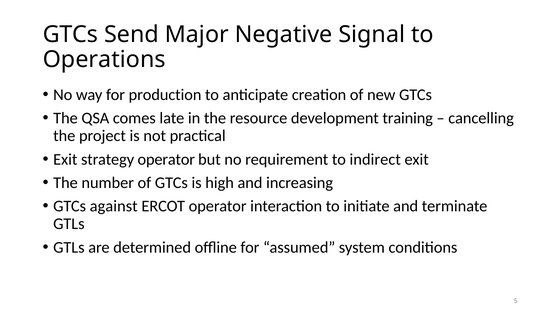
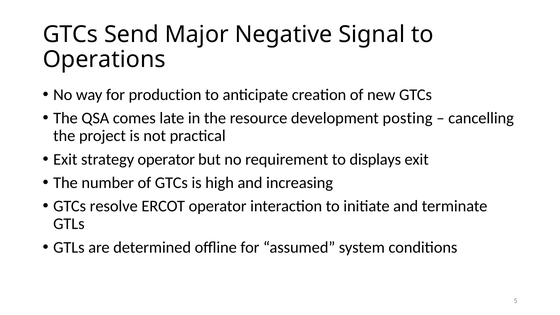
training: training -> posting (408, 118)
indirect: indirect -> displays (375, 159)
against: against -> resolve (114, 206)
